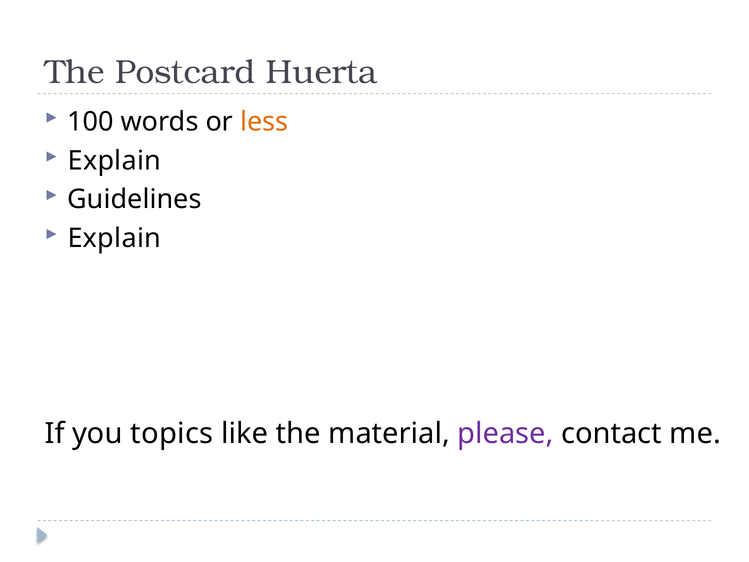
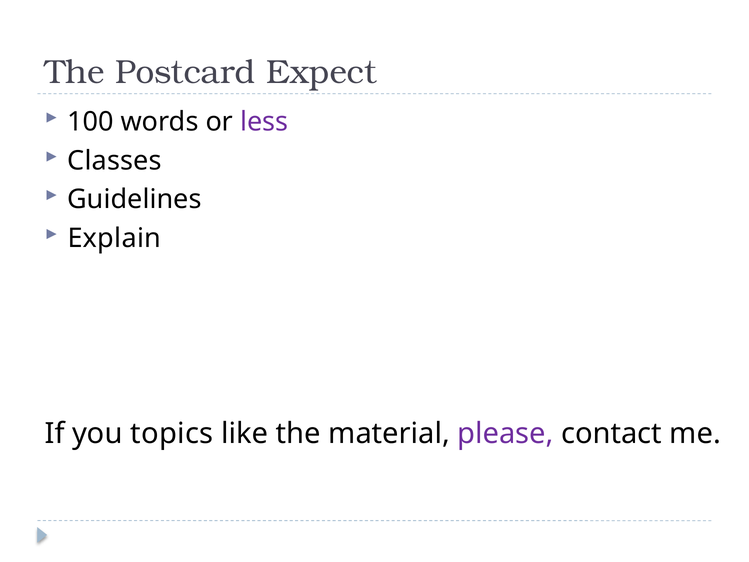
Huerta: Huerta -> Expect (322, 72)
less colour: orange -> purple (264, 122)
Explain: Explain -> Classes (114, 161)
